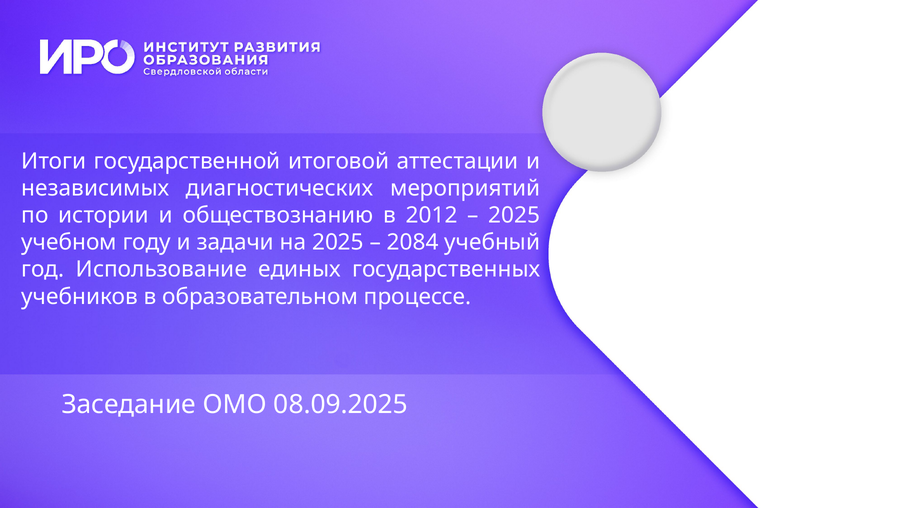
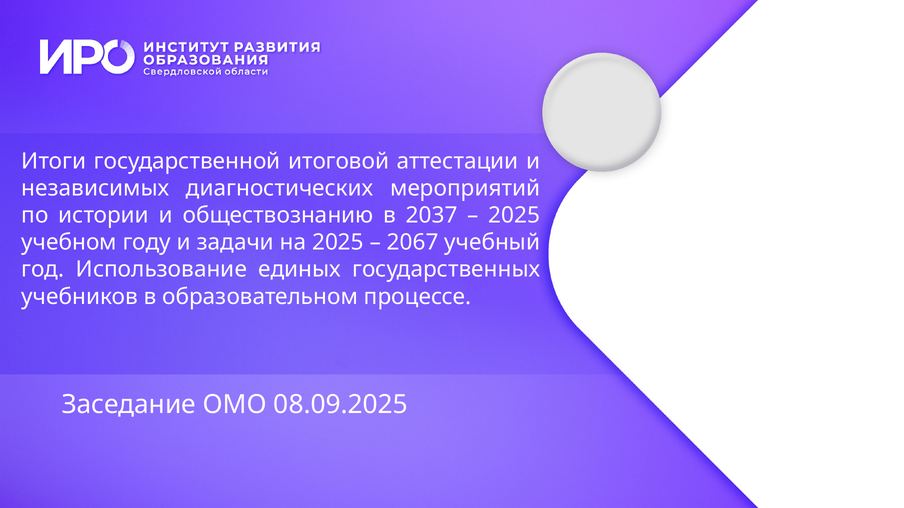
2012: 2012 -> 2037 (432, 216)
2084: 2084 -> 2067 (413, 243)
